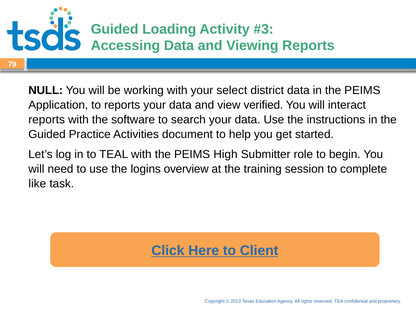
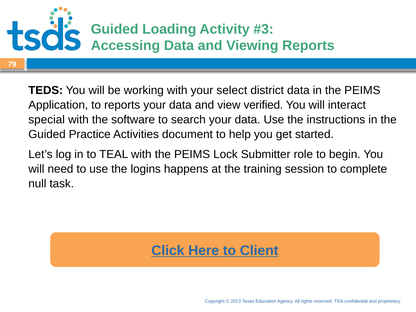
NULL: NULL -> TEDS (46, 90)
reports: reports -> special (47, 120)
High: High -> Lock (226, 154)
overview: overview -> happens (186, 169)
like: like -> null (37, 184)
